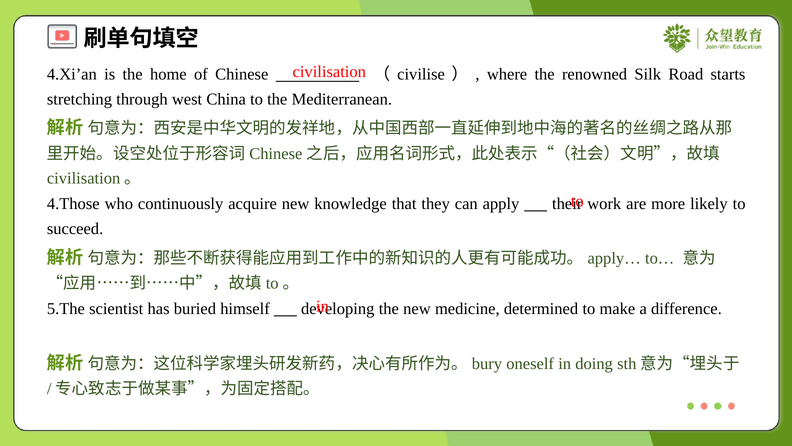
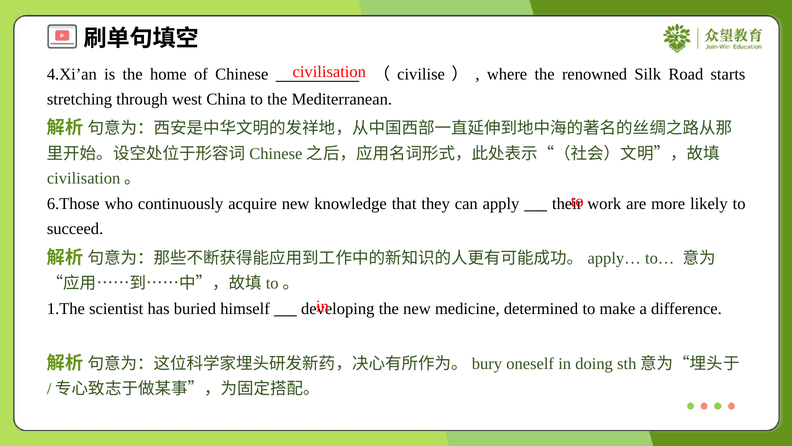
4.Those: 4.Those -> 6.Those (73, 204)
5.The: 5.The -> 1.The (66, 309)
